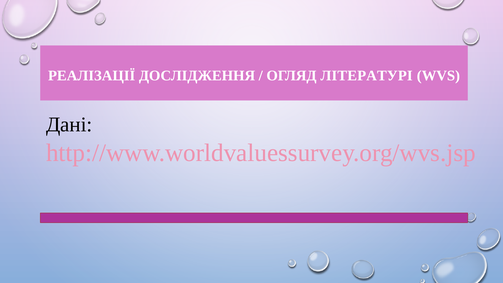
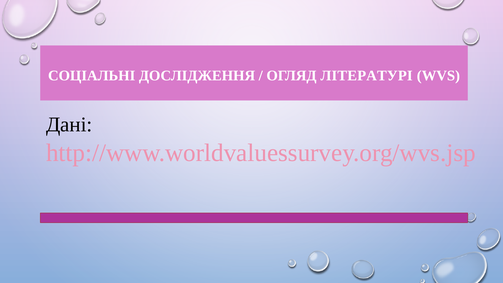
РЕАЛІЗАЦІЇ: РЕАЛІЗАЦІЇ -> СОЦІАЛЬНІ (92, 76)
